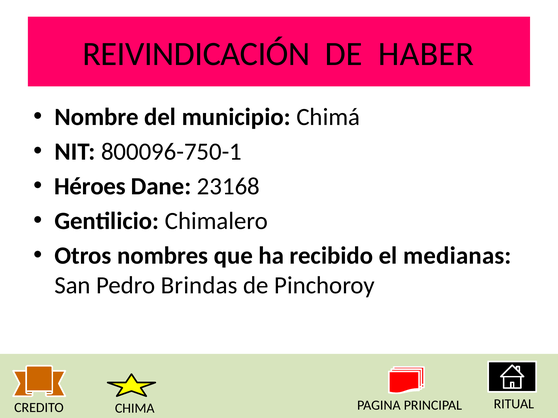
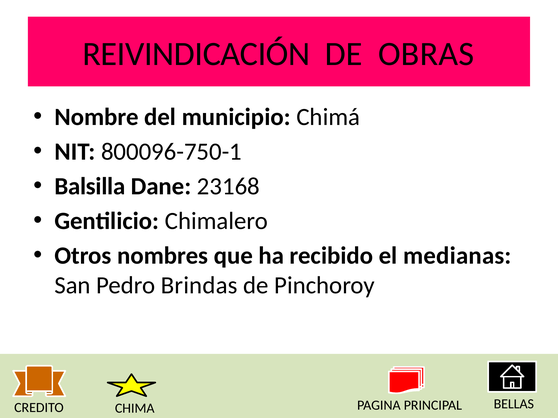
HABER: HABER -> OBRAS (426, 54)
Héroes: Héroes -> Balsilla (90, 187)
RITUAL: RITUAL -> BELLAS (514, 404)
